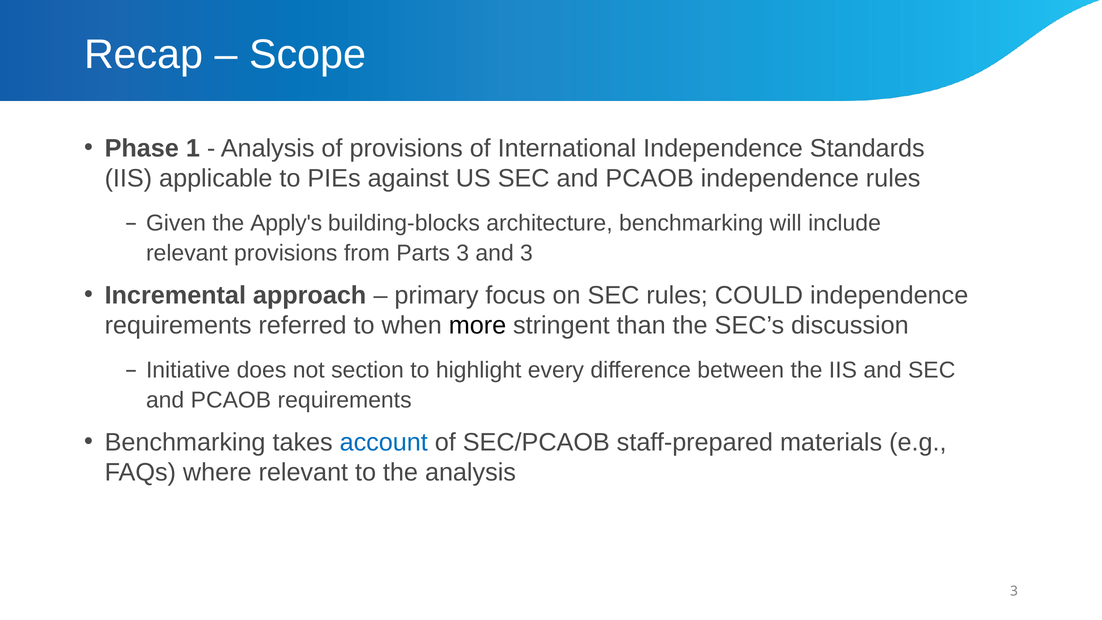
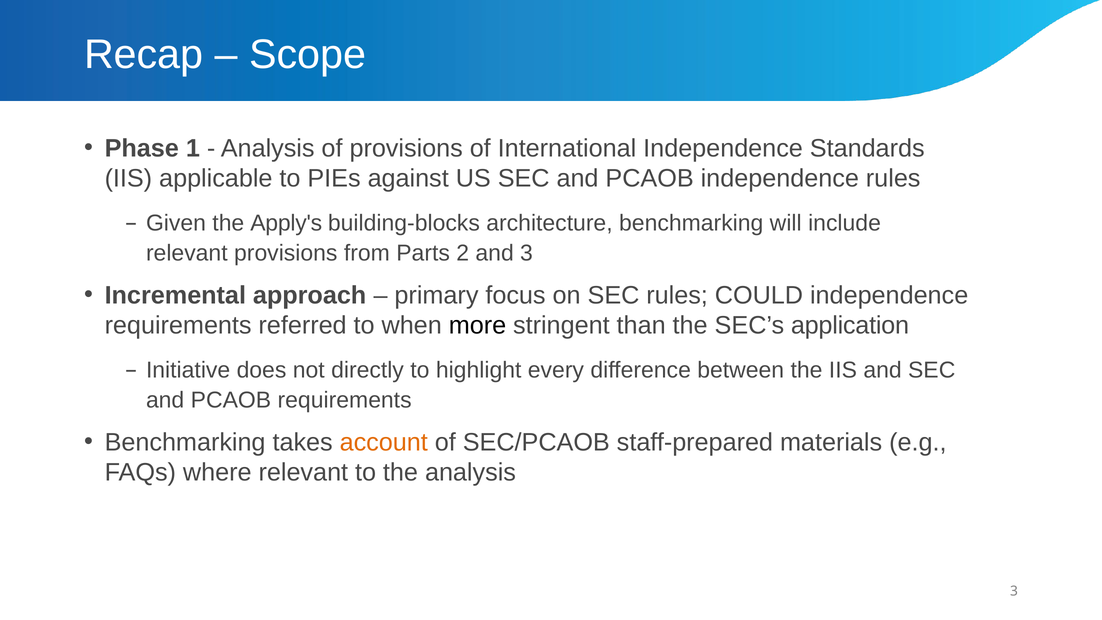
Parts 3: 3 -> 2 (463, 253)
discussion: discussion -> application (850, 325)
section: section -> directly (367, 370)
account colour: blue -> orange (384, 442)
